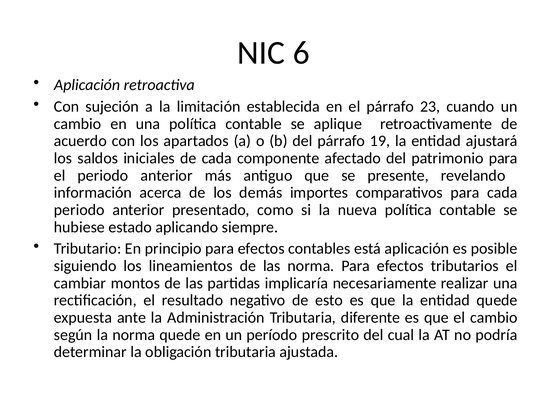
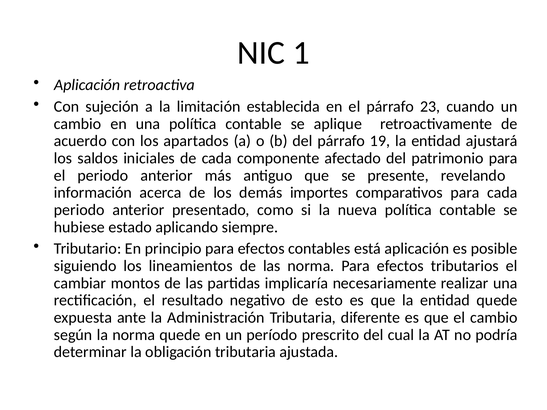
6: 6 -> 1 (301, 53)
